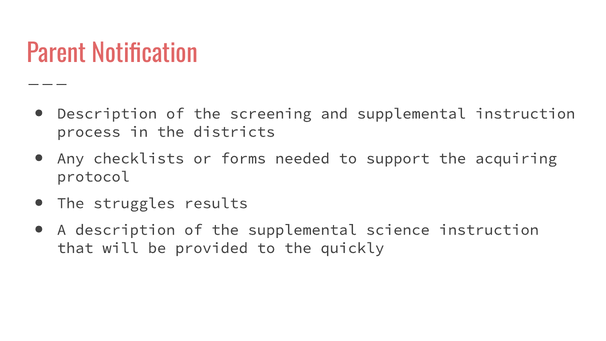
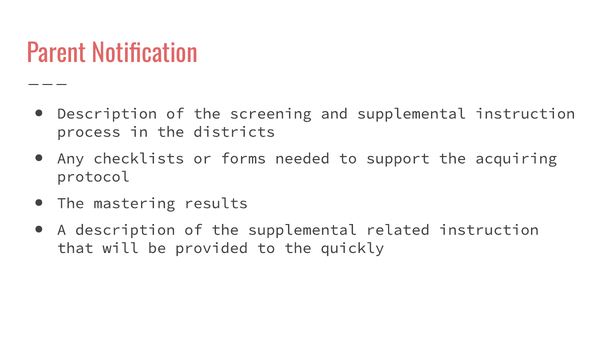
struggles: struggles -> mastering (134, 203)
science: science -> related (398, 230)
